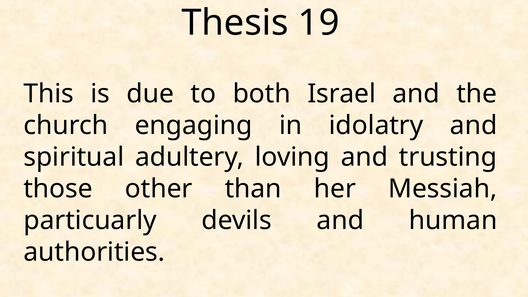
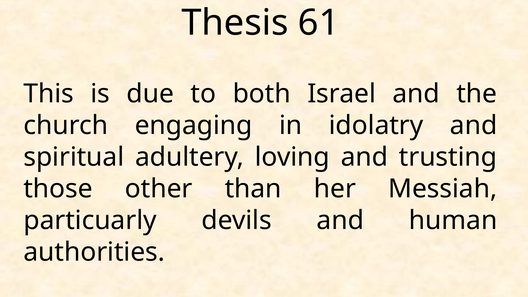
19: 19 -> 61 (319, 23)
